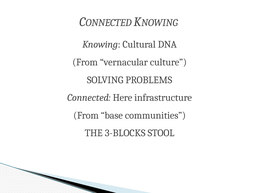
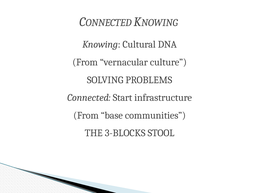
Here: Here -> Start (122, 98)
